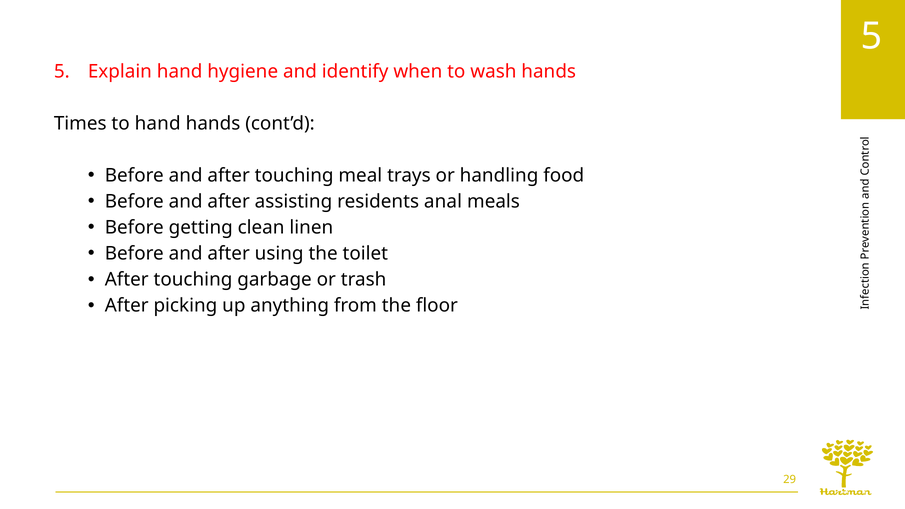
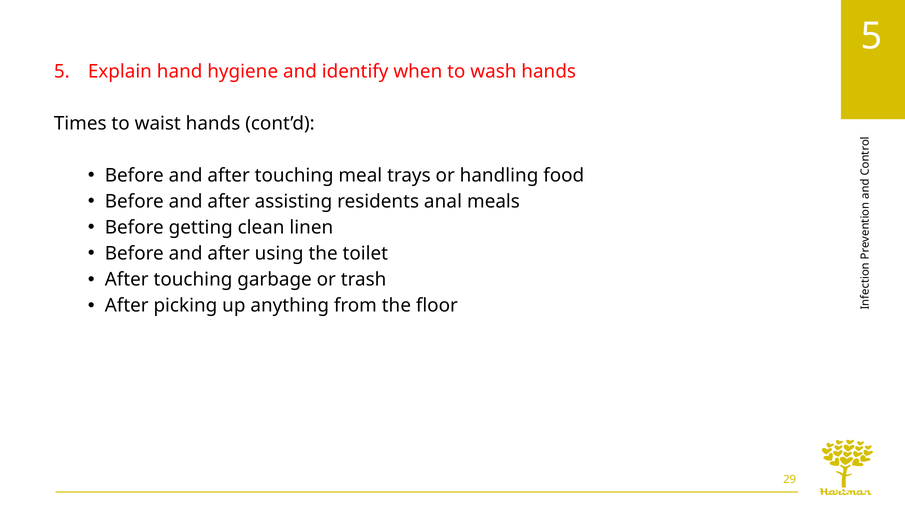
to hand: hand -> waist (158, 123)
